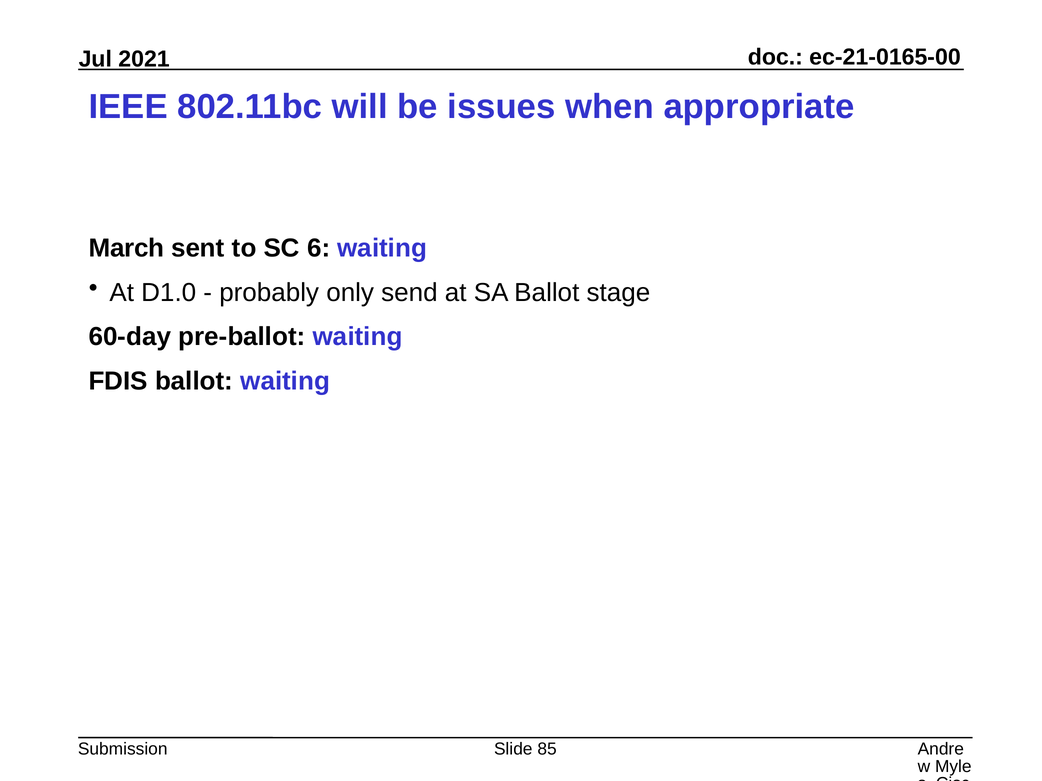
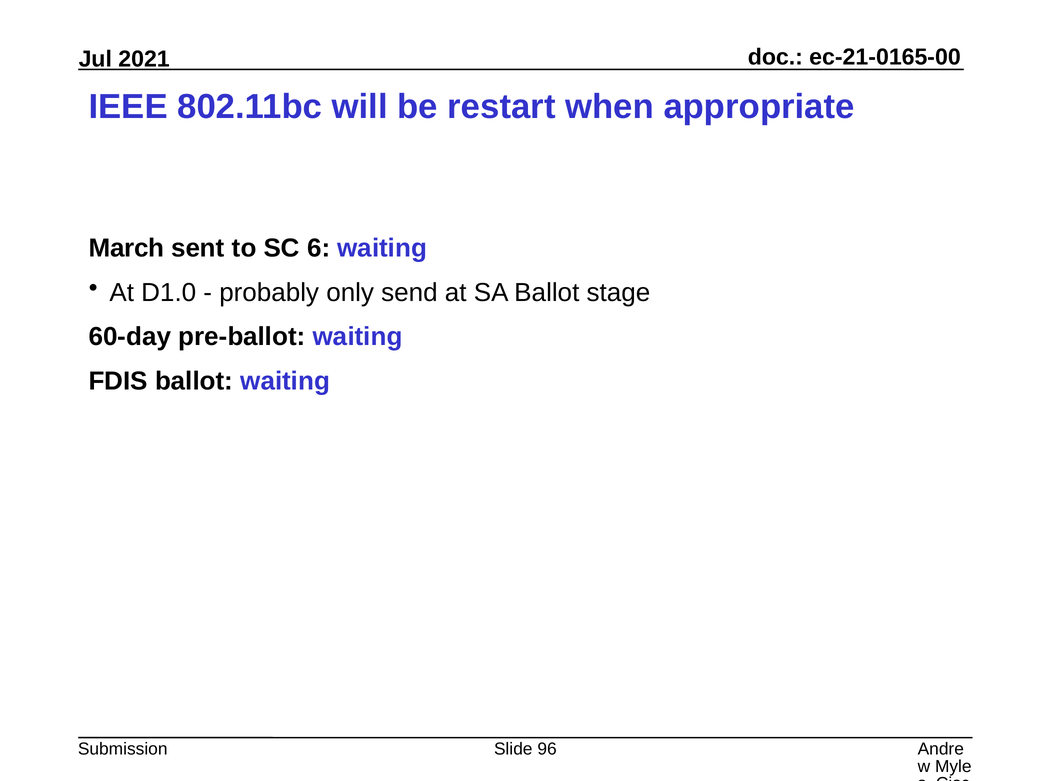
issues: issues -> restart (502, 107)
85: 85 -> 96 (547, 750)
